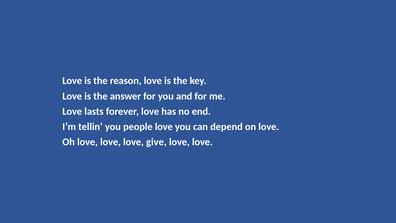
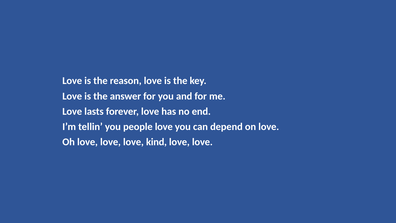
give: give -> kind (156, 142)
